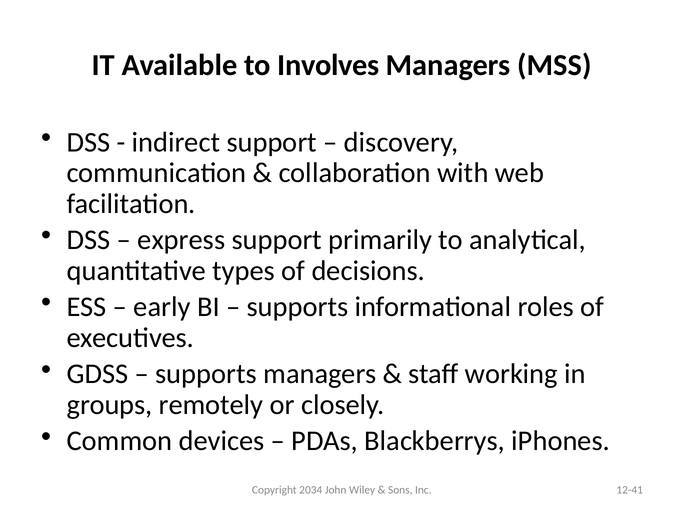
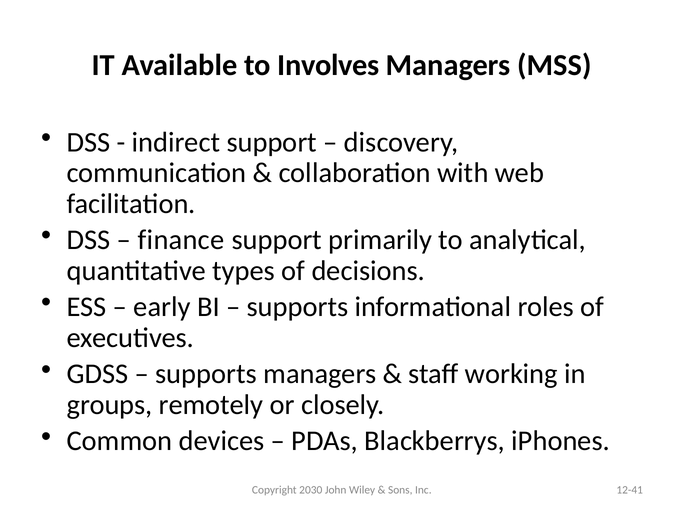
express: express -> finance (181, 240)
2034: 2034 -> 2030 (311, 490)
